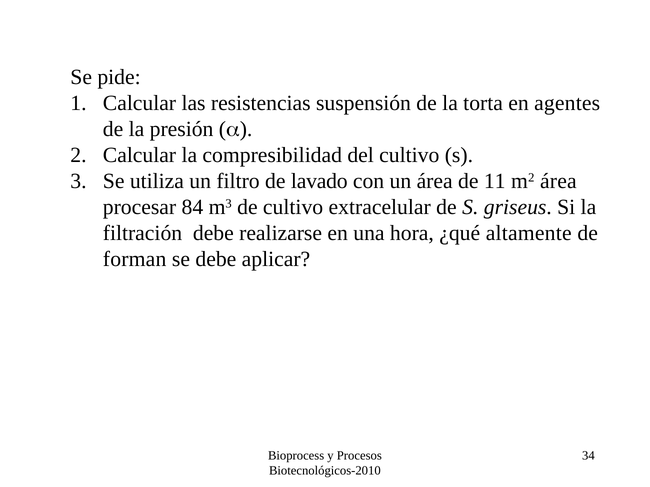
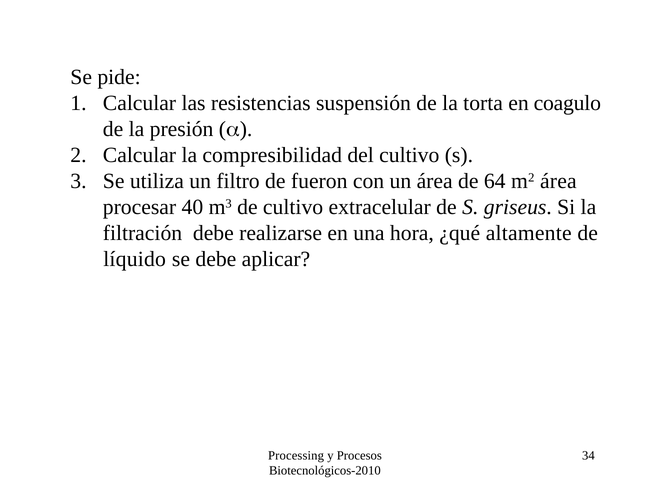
agentes: agentes -> coagulo (567, 103)
lavado: lavado -> fueron (319, 181)
11: 11 -> 64 (495, 181)
84: 84 -> 40 (192, 207)
forman: forman -> líquido (135, 259)
Bioprocess: Bioprocess -> Processing (296, 456)
